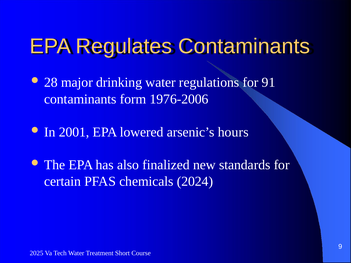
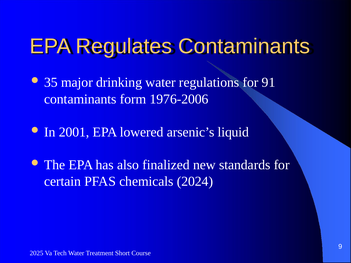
28: 28 -> 35 (51, 82)
hours: hours -> liquid (233, 132)
